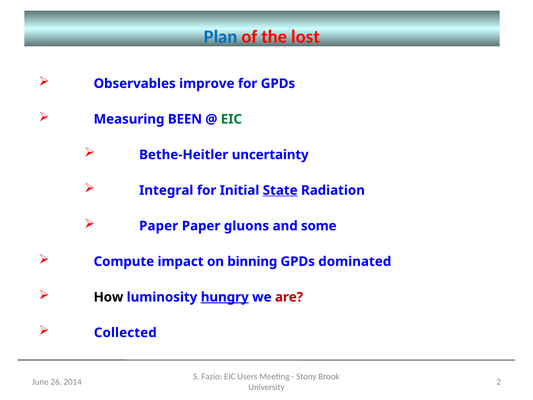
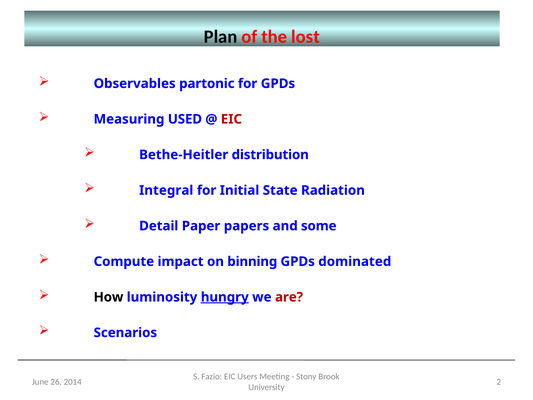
Plan colour: blue -> black (221, 37)
improve: improve -> partonic (207, 84)
BEEN: BEEN -> USED (185, 119)
EIC colour: green -> red (231, 119)
uncertainty: uncertainty -> distribution (270, 155)
State underline: present -> none (280, 190)
Paper: Paper -> Detail (159, 226)
gluons: gluons -> papers (247, 226)
Collected: Collected -> Scenarios (125, 333)
